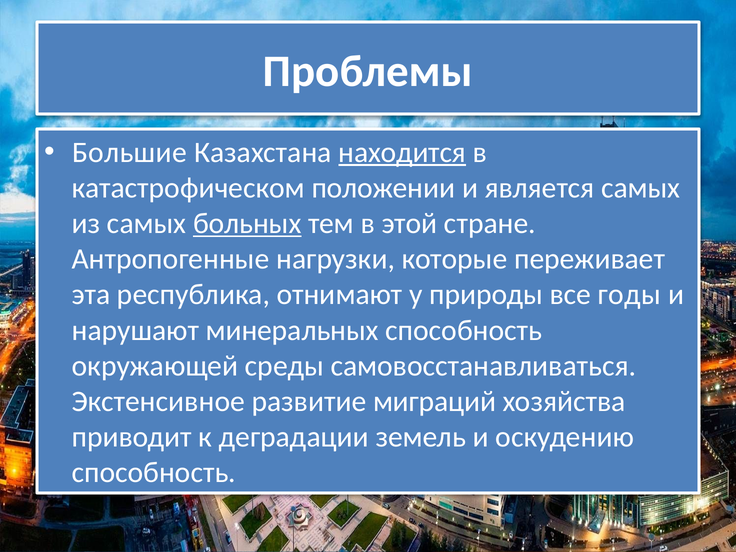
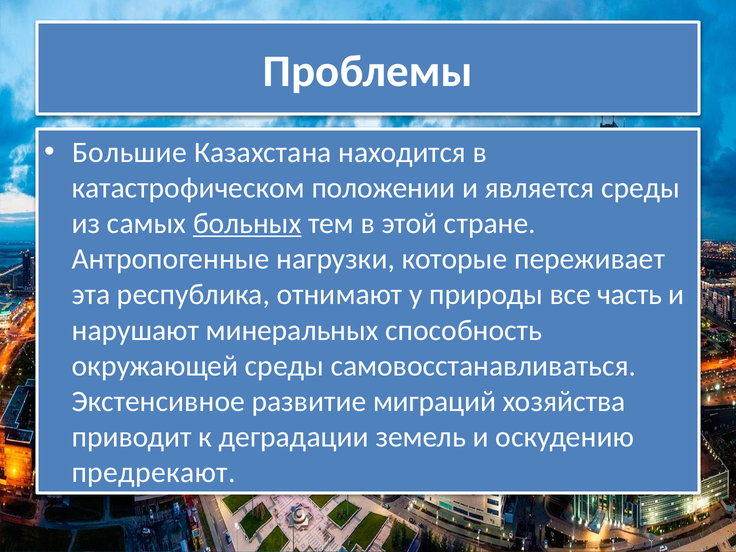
находится underline: present -> none (402, 152)
является самых: самых -> среды (641, 188)
годы: годы -> часть (630, 295)
способность: способность -> предрекают (154, 473)
